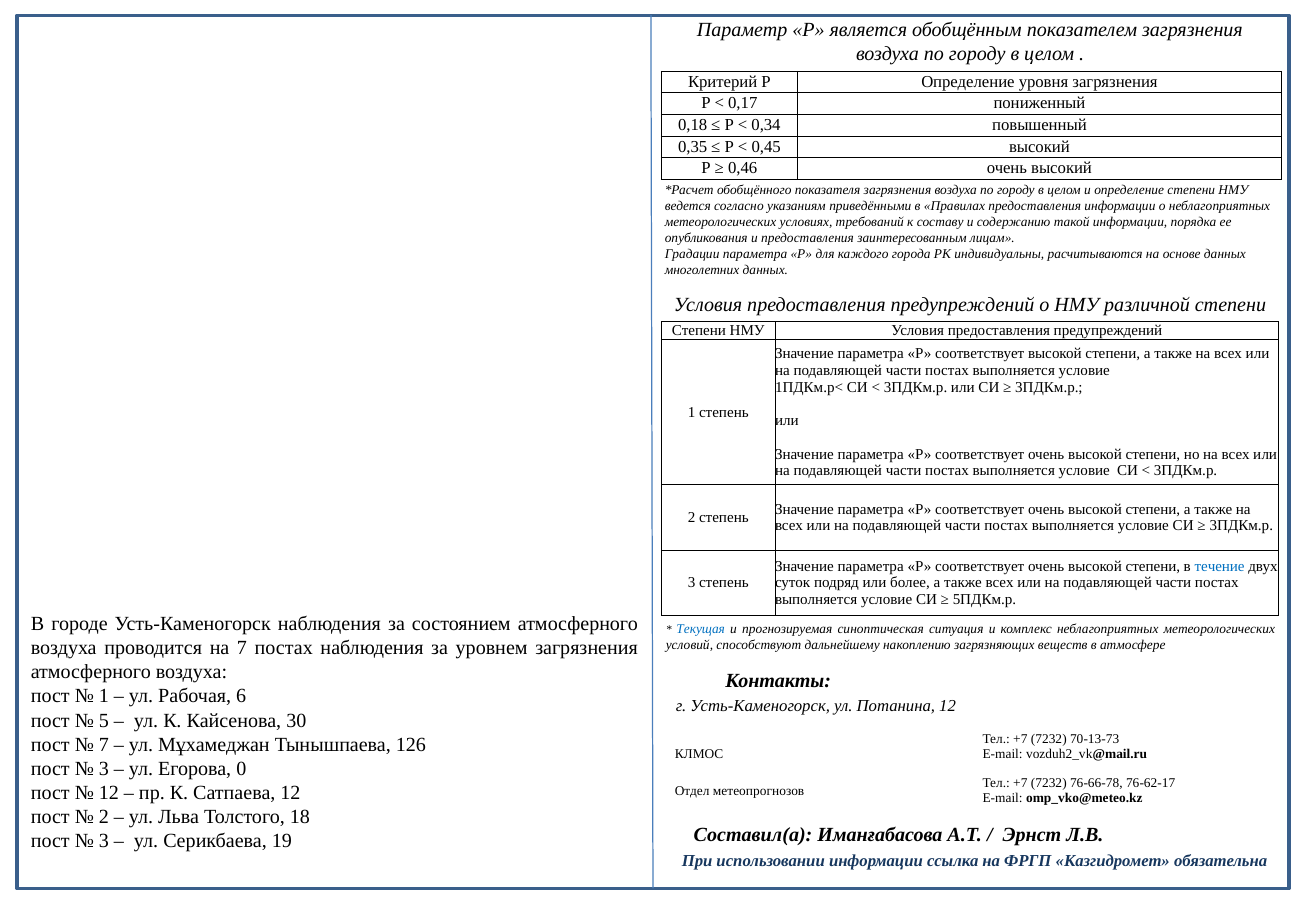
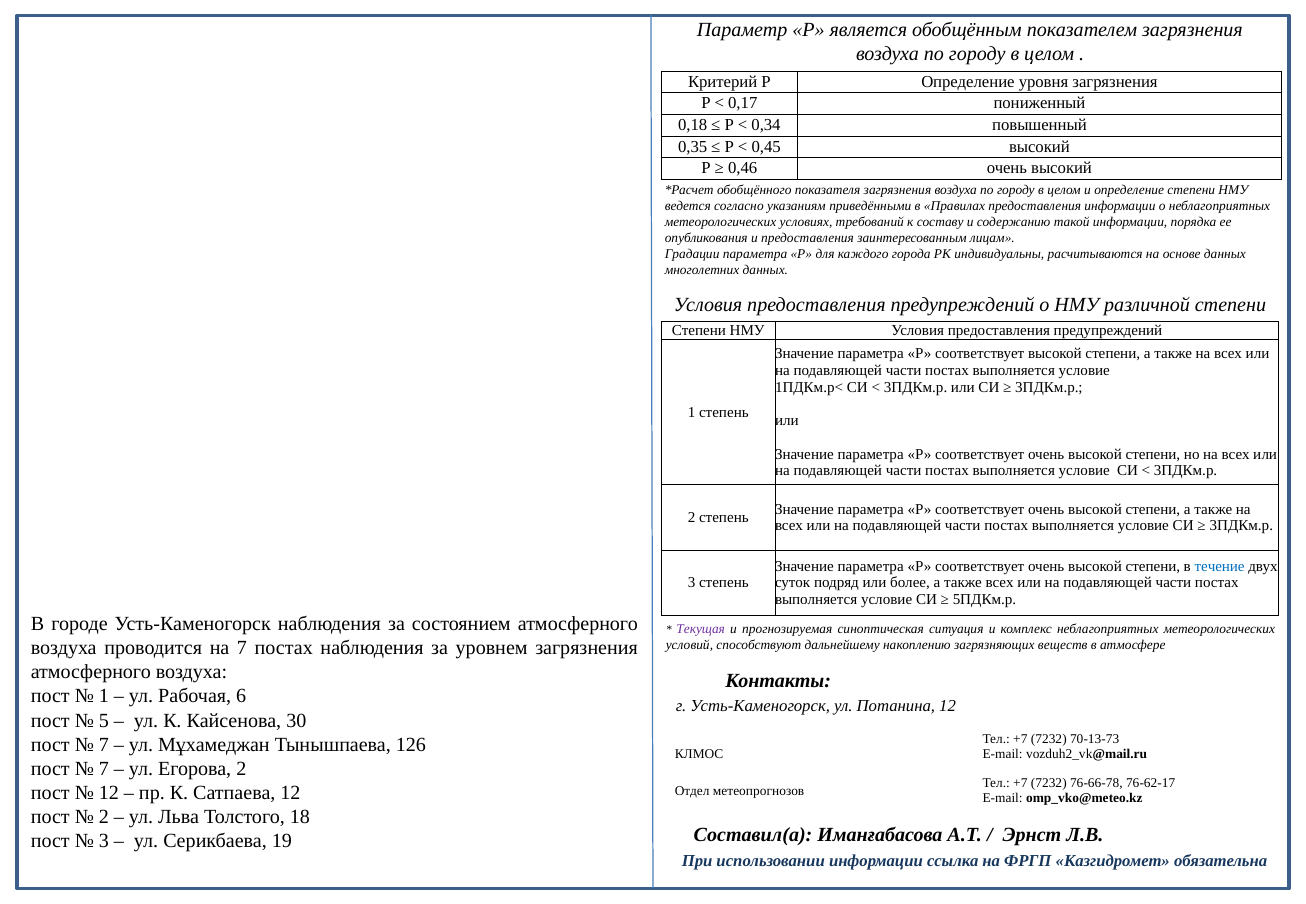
Текущая colour: blue -> purple (701, 630)
3: 3 -> 7 (104, 769)
Егорова 0: 0 -> 2 (241, 769)
